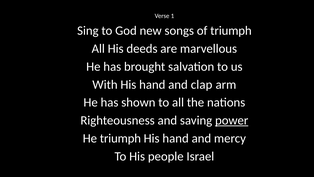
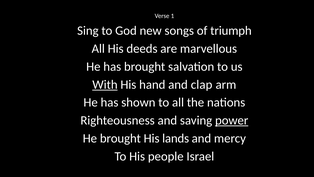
With underline: none -> present (105, 84)
He triumph: triumph -> brought (120, 138)
hand: hand -> lands (176, 138)
